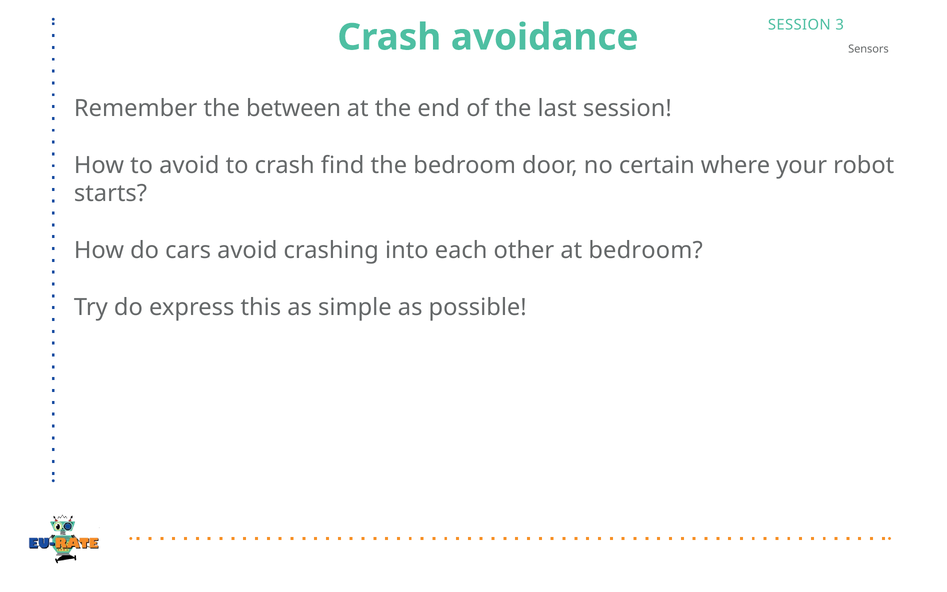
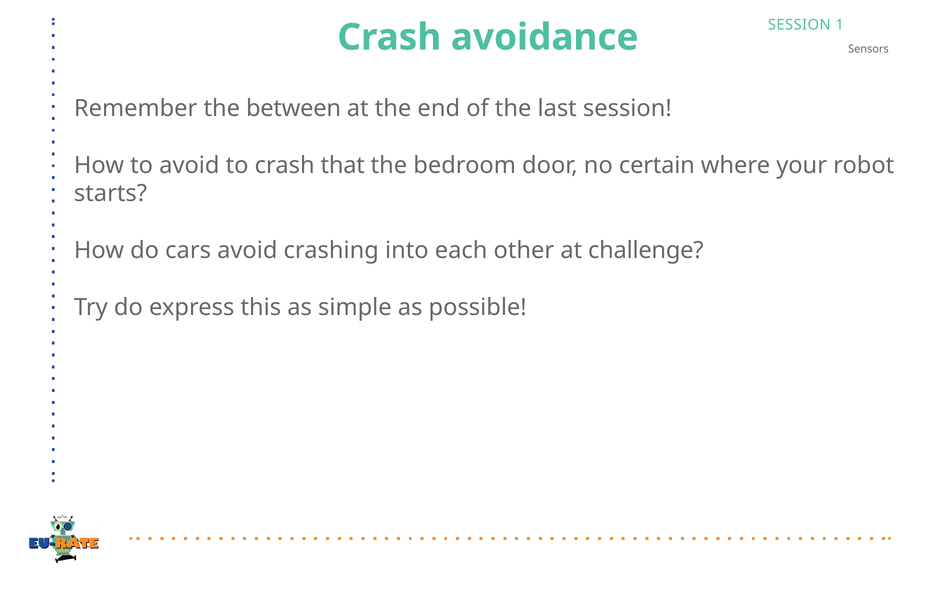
3: 3 -> 1 (840, 25)
find: find -> that (343, 165)
at bedroom: bedroom -> challenge (646, 250)
